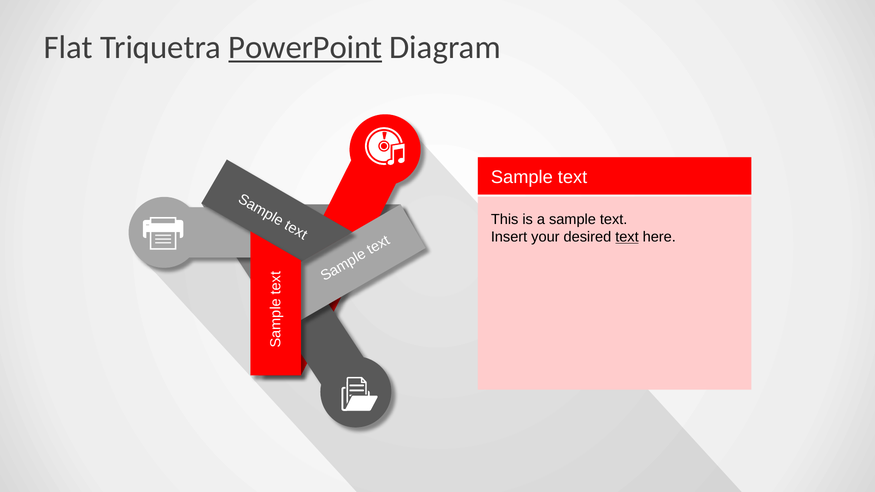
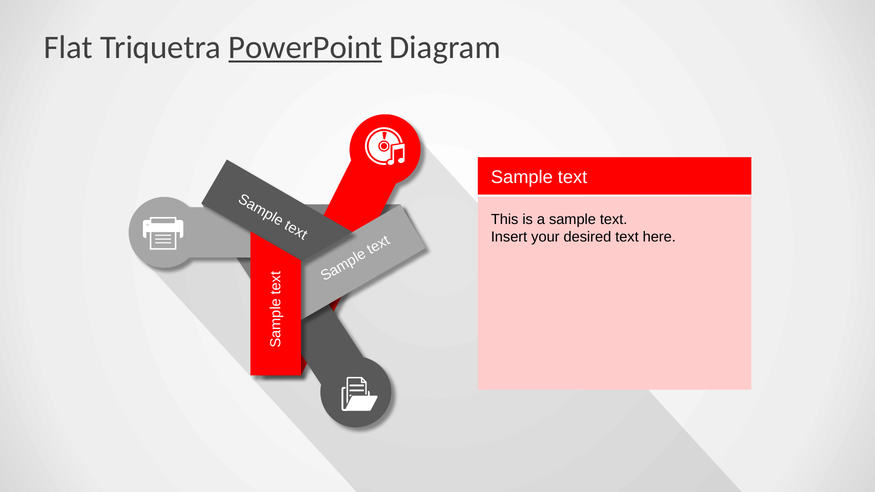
text underline: present -> none (627, 237)
